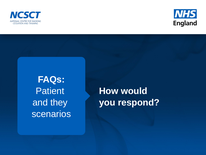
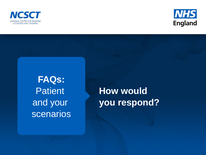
they: they -> your (59, 102)
